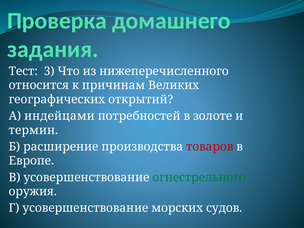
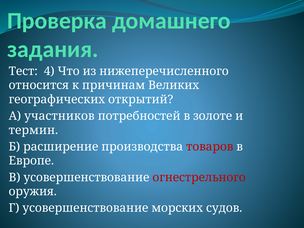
3: 3 -> 4 (49, 71)
индейцами: индейцами -> участников (59, 116)
огнестрельного colour: green -> red (199, 177)
